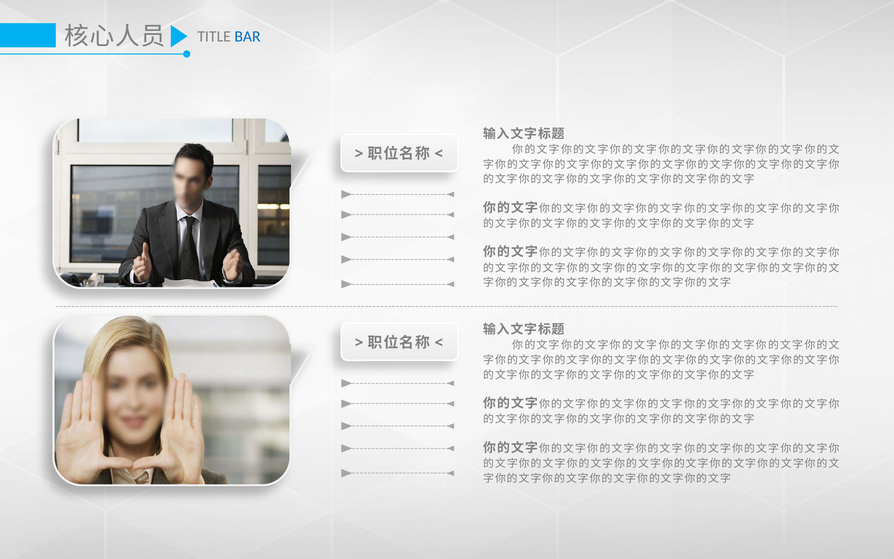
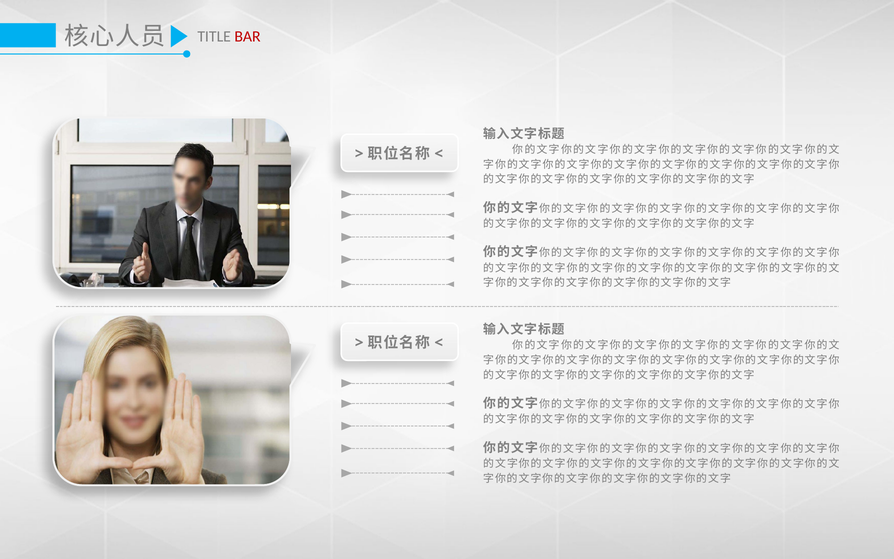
BAR colour: blue -> red (247, 36)
